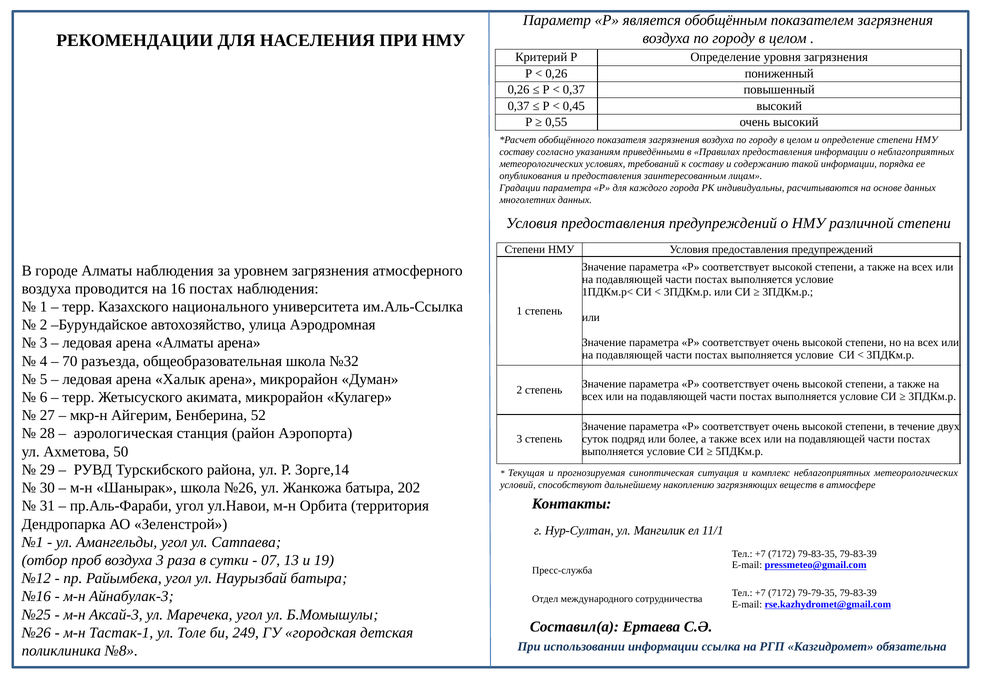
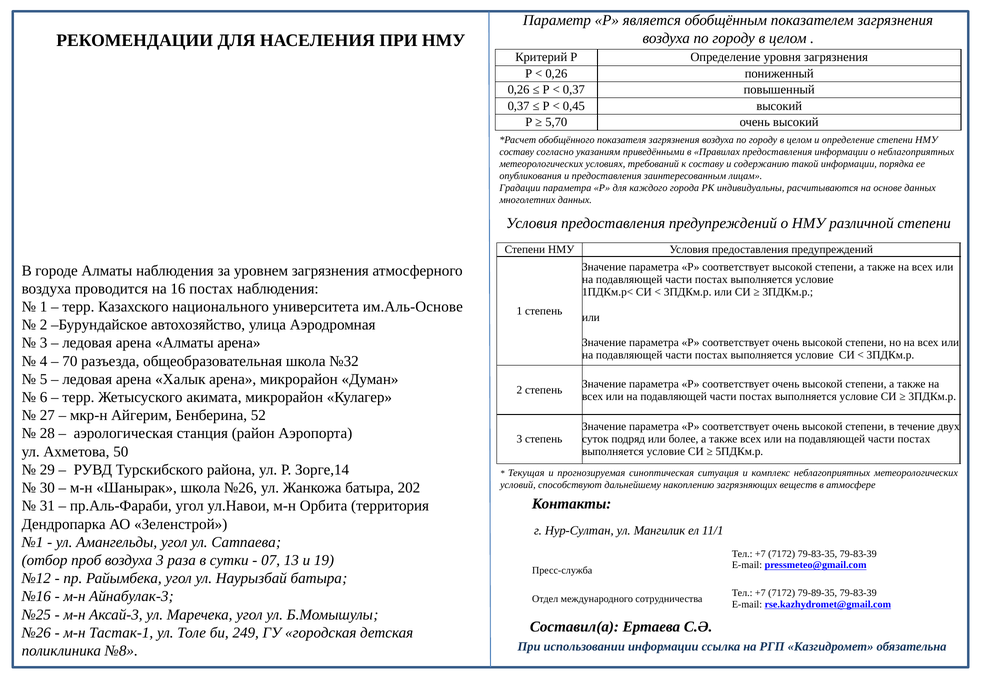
0,55: 0,55 -> 5,70 (556, 122)
им.Аль-Ссылка: им.Аль-Ссылка -> им.Аль-Основе (413, 307)
79-79-35: 79-79-35 -> 79-89-35 (817, 593)
